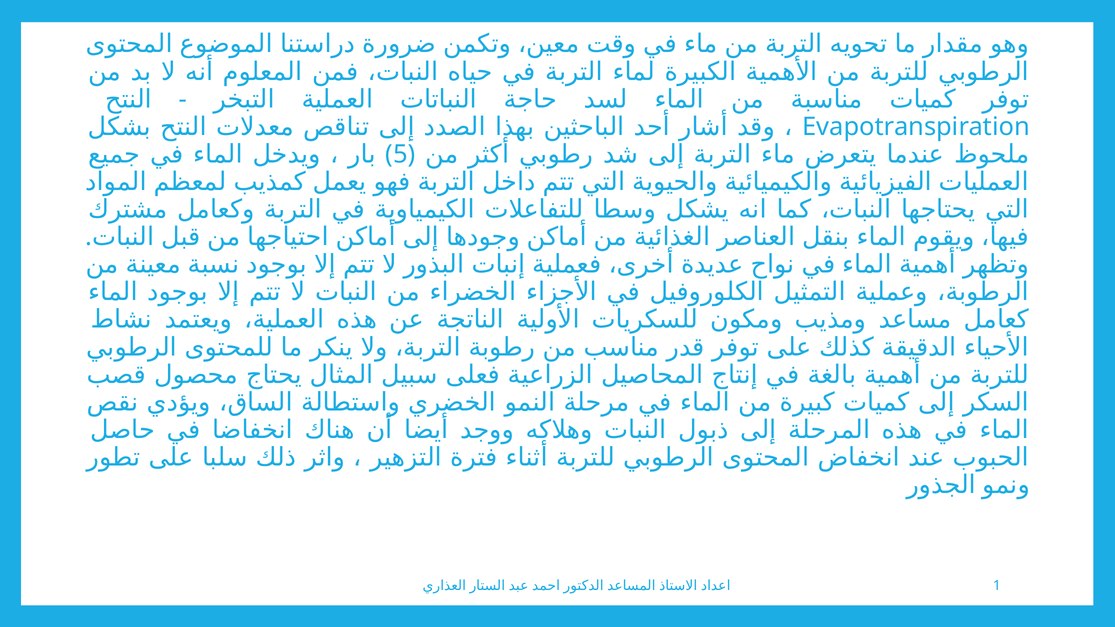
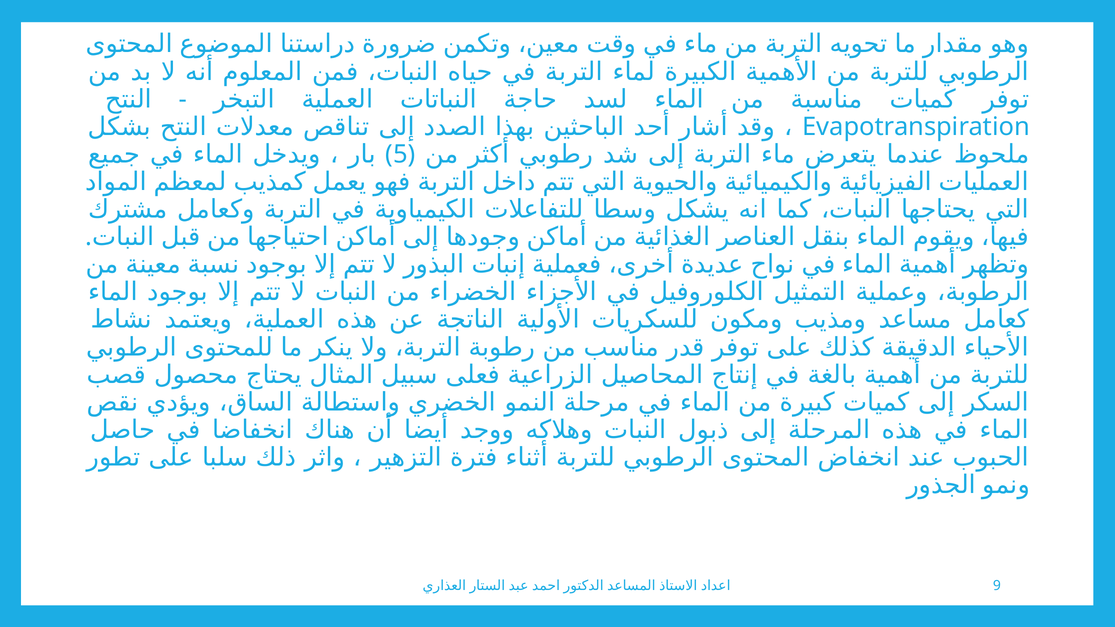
1: 1 -> 9 (997, 586)
